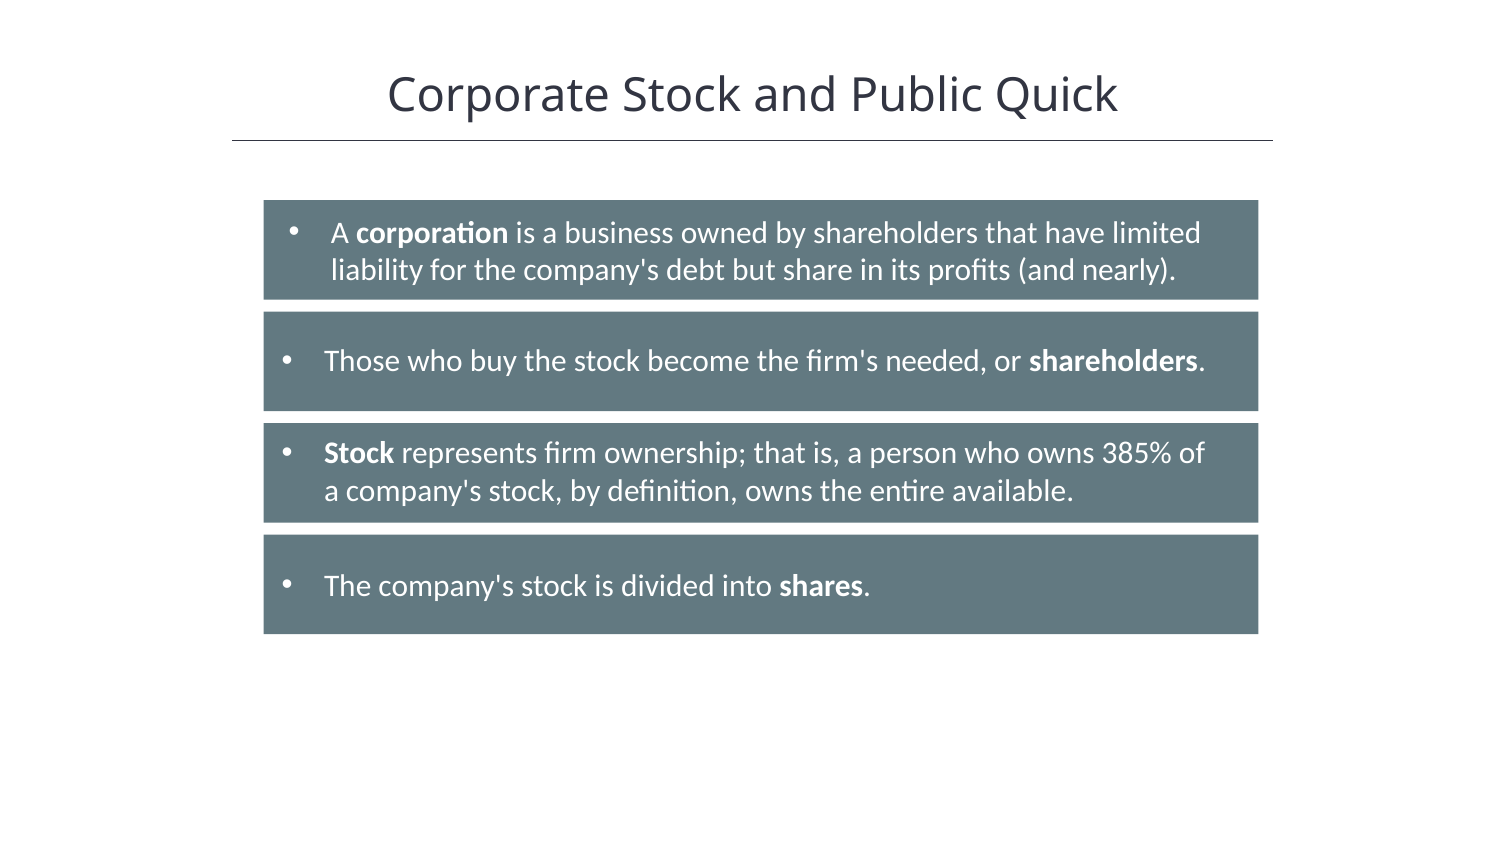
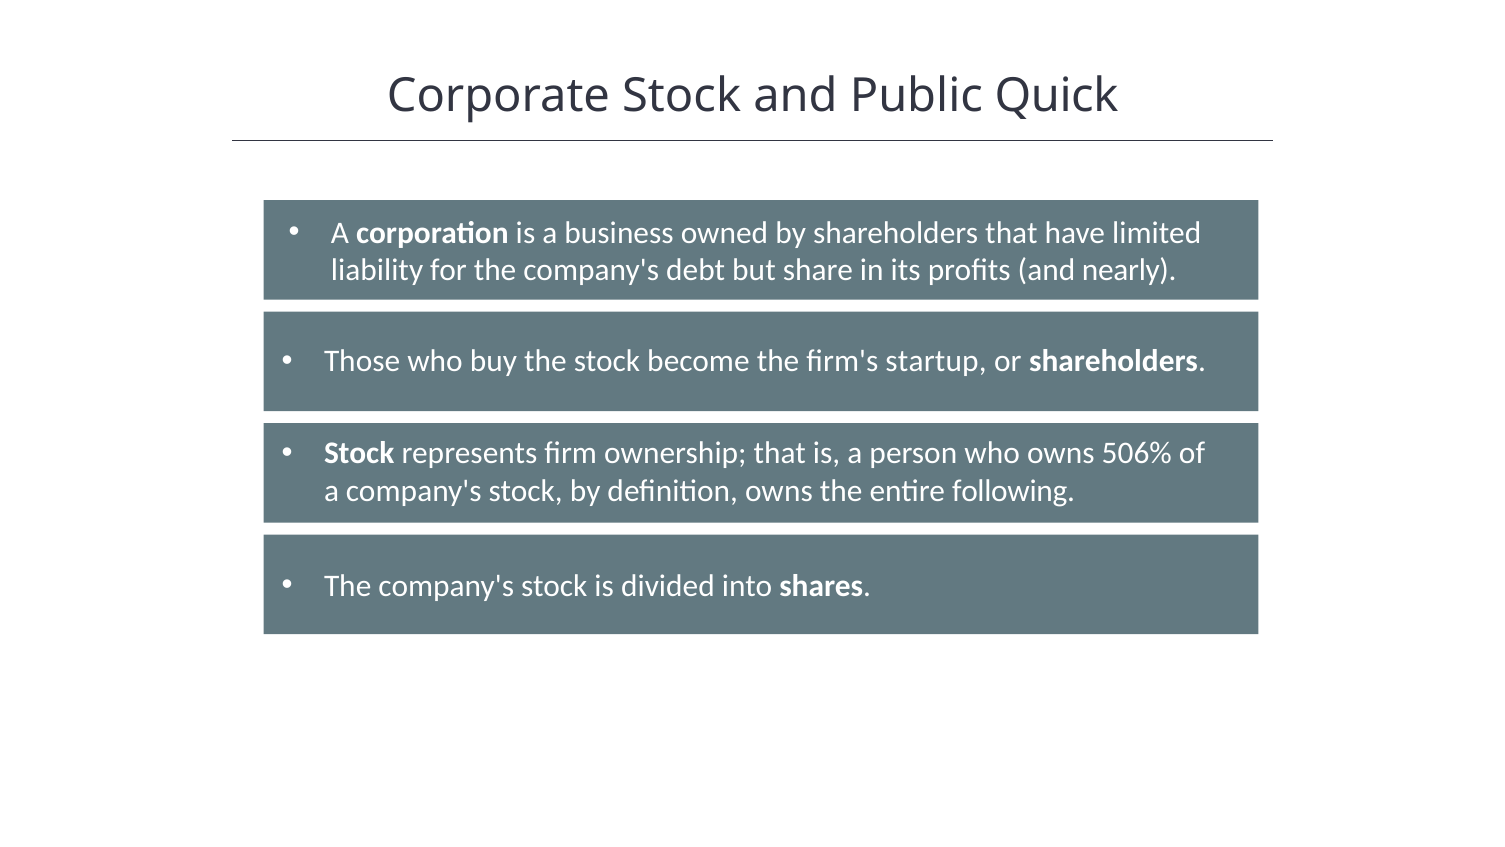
needed: needed -> startup (936, 361)
385%: 385% -> 506% (1137, 453)
available: available -> following (1013, 491)
